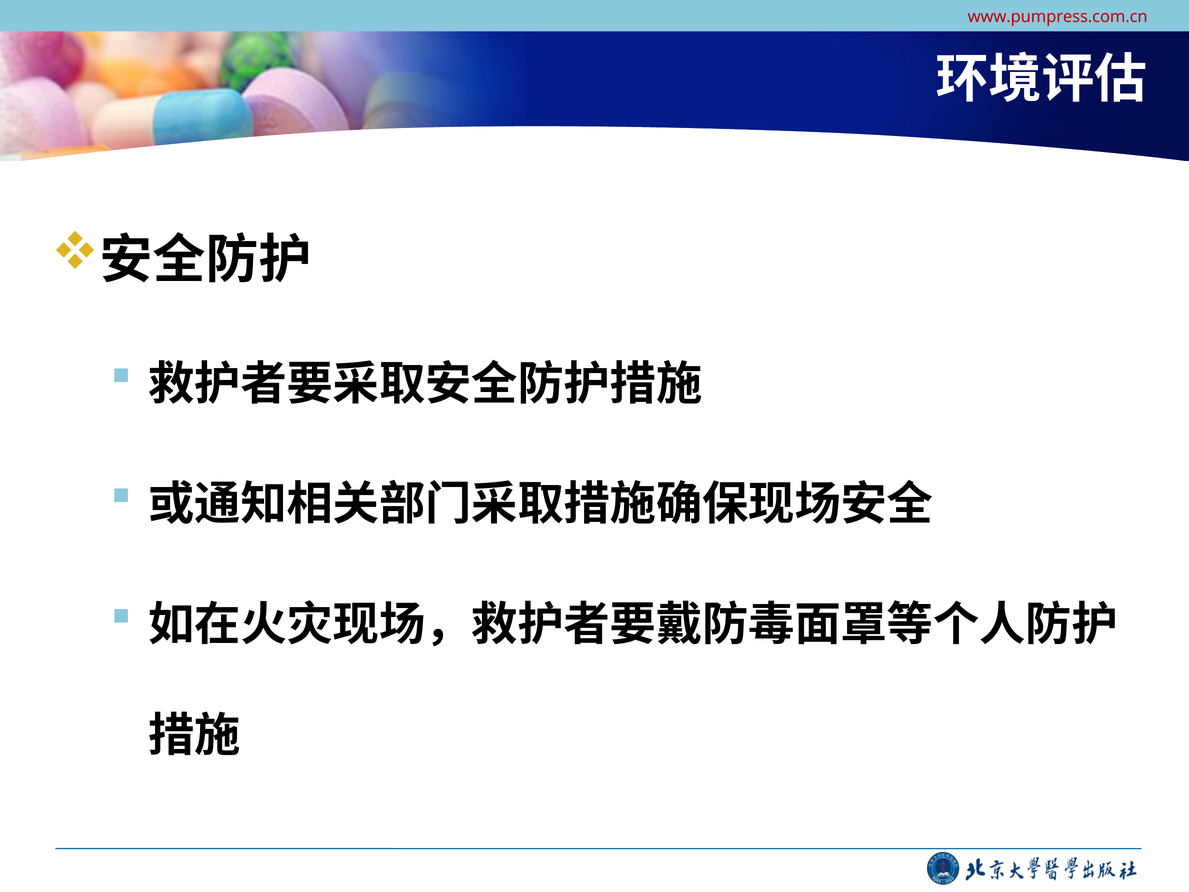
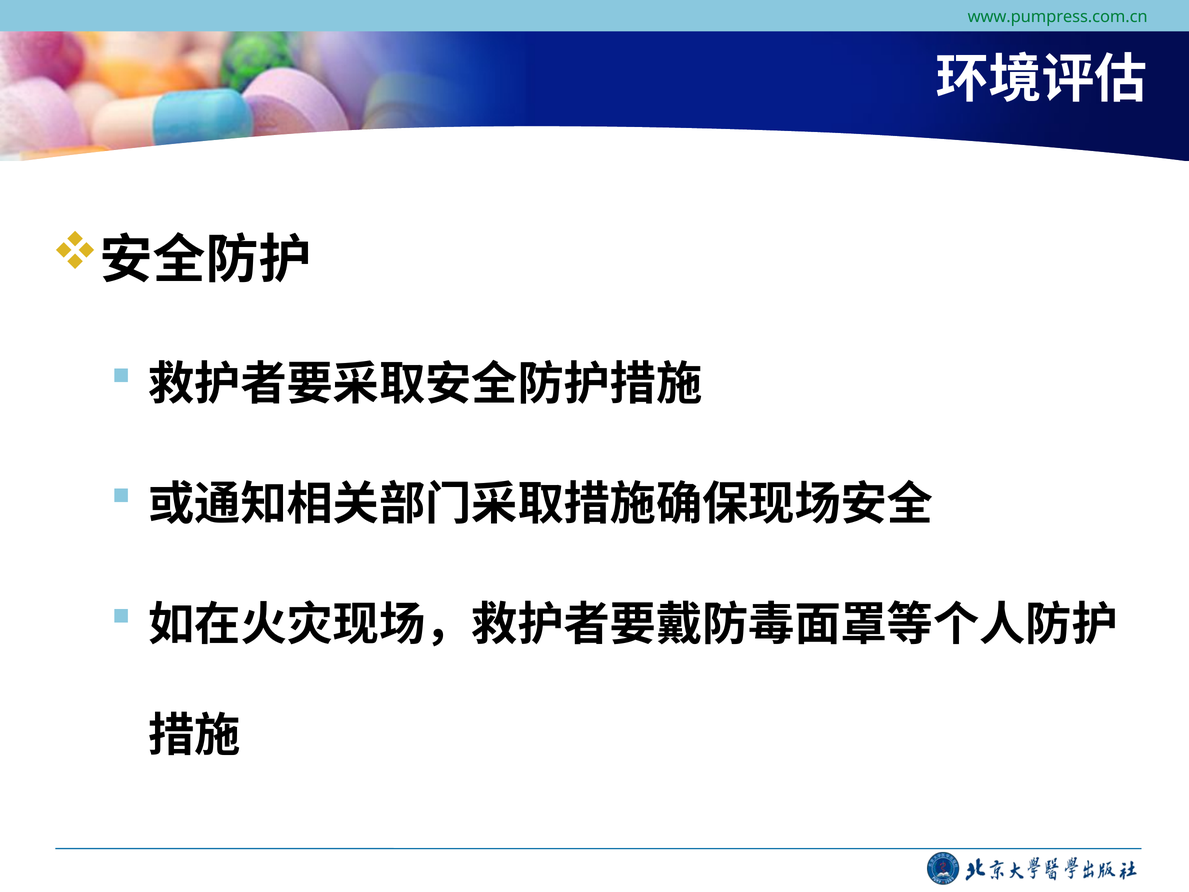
www.pumpress.com.cn colour: red -> green (1058, 17)
